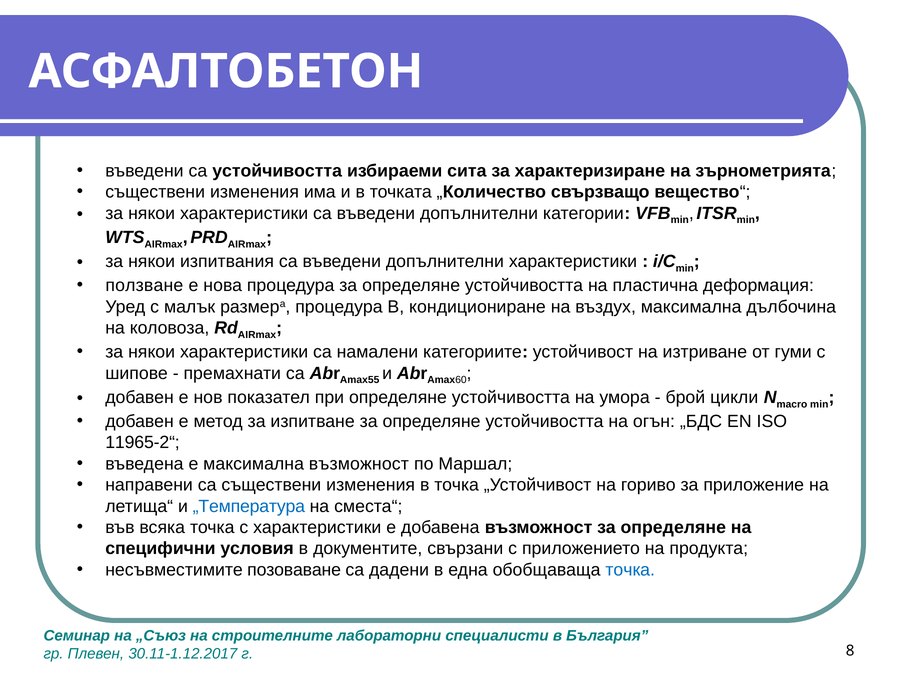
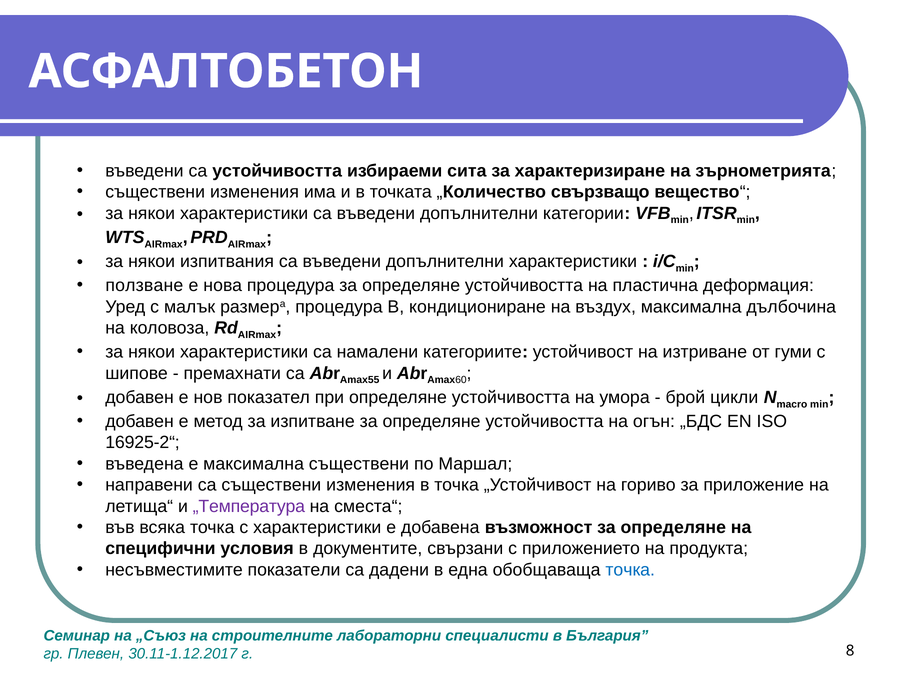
11965-2“: 11965-2“ -> 16925-2“ (143, 443)
максимална възможност: възможност -> съществени (359, 464)
„Температура colour: blue -> purple (249, 507)
позоваване: позоваване -> показатели (294, 570)
